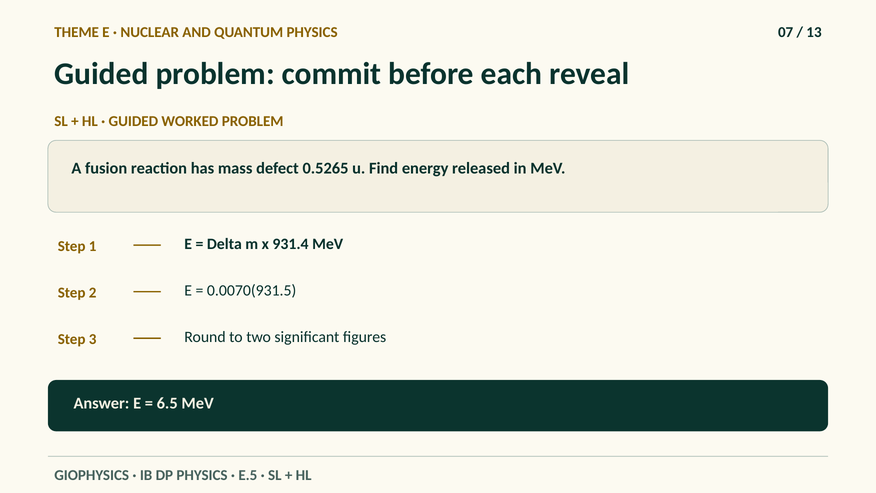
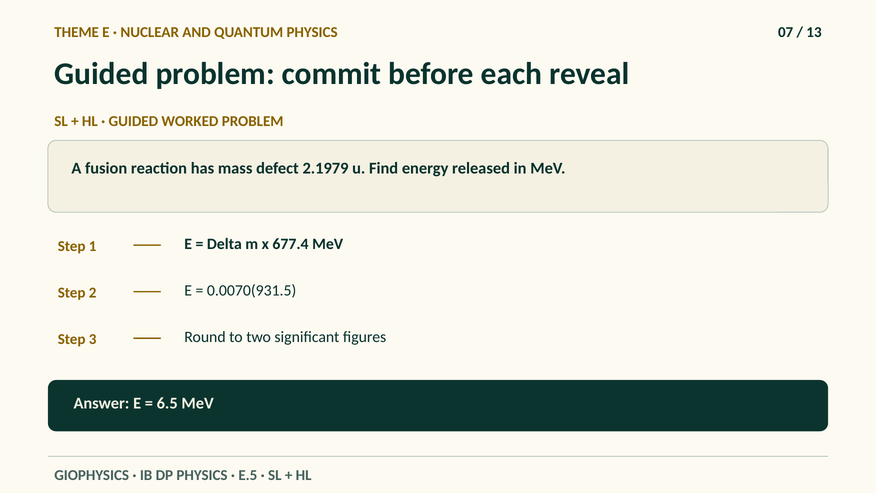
0.5265: 0.5265 -> 2.1979 (325, 168)
931.4: 931.4 -> 677.4 (291, 244)
